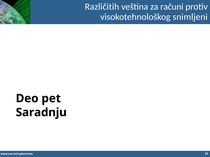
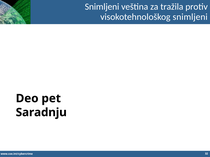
Različitih: Različitih -> Snimljeni (102, 7)
računi: računi -> tražila (172, 7)
